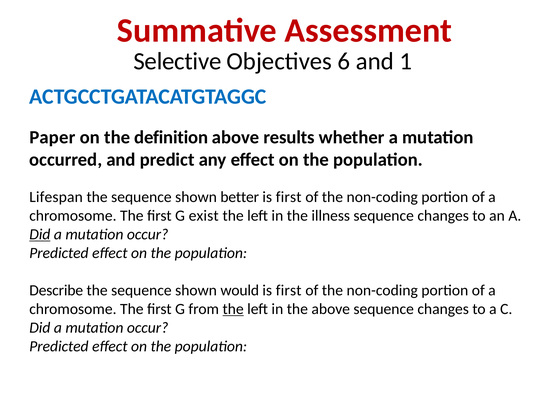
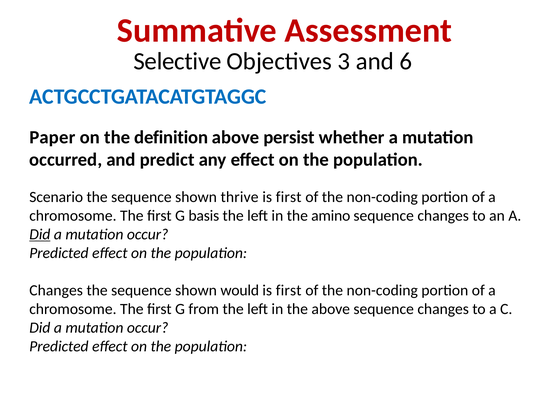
6: 6 -> 3 (344, 61)
1: 1 -> 6 (406, 61)
results: results -> persist (289, 137)
Lifespan: Lifespan -> Scenario (56, 197)
better: better -> thrive (240, 197)
exist: exist -> basis (204, 216)
illness: illness -> amino (331, 216)
Describe: Describe -> Changes (56, 290)
the underline: present -> none (233, 309)
